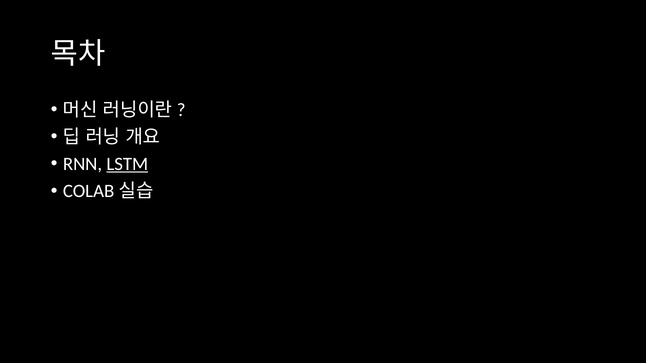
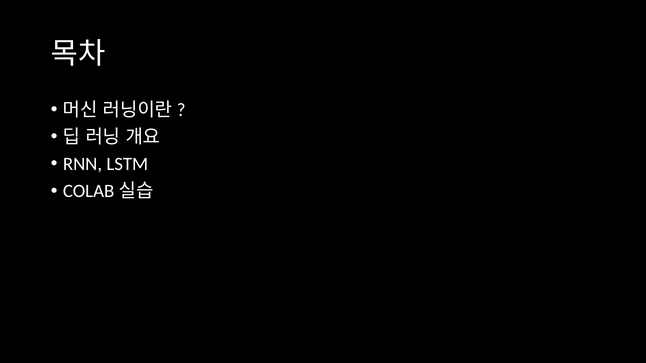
LSTM underline: present -> none (127, 164)
